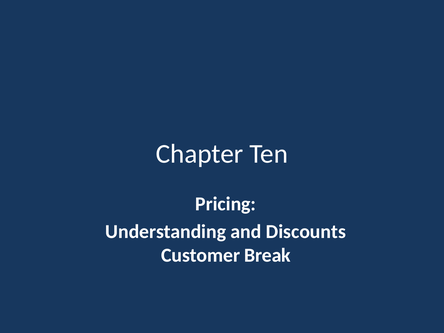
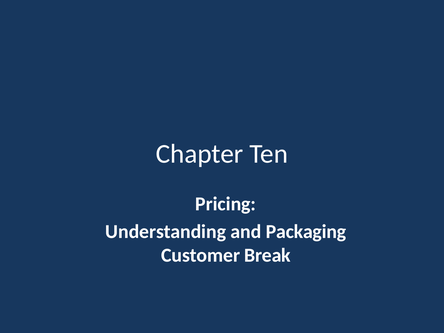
Discounts: Discounts -> Packaging (306, 232)
